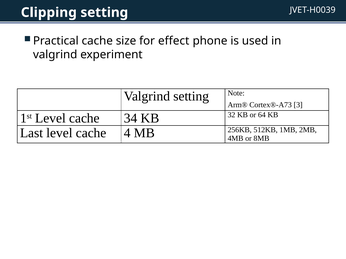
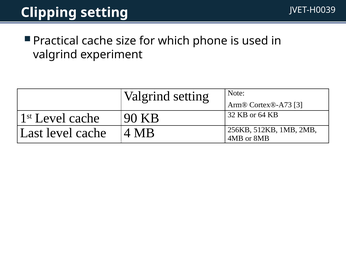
effect: effect -> which (174, 41)
34: 34 -> 90 (131, 118)
